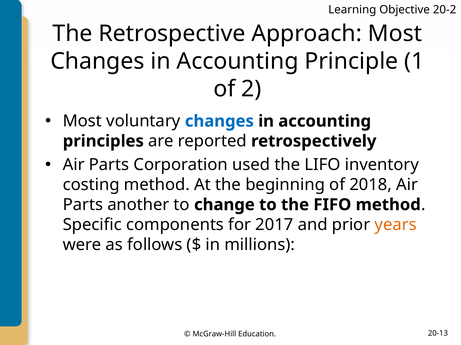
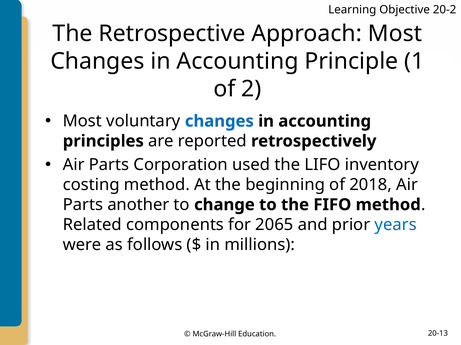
Specific: Specific -> Related (92, 225)
2017: 2017 -> 2065 (274, 225)
years colour: orange -> blue (396, 225)
